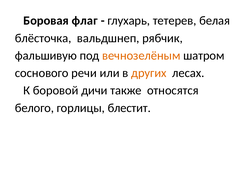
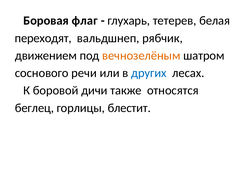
блёсточка: блёсточка -> переходят (43, 38)
фальшивую: фальшивую -> движением (46, 55)
других colour: orange -> blue (149, 73)
белого: белого -> беглец (34, 108)
